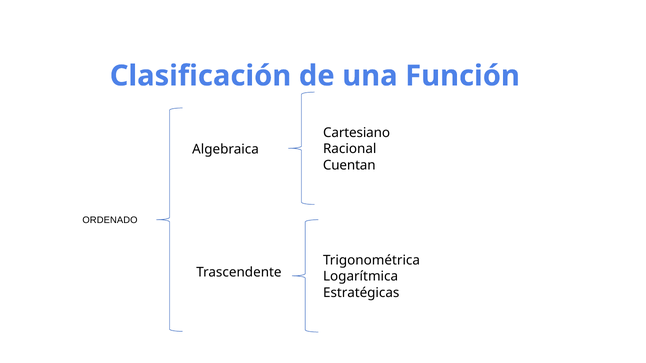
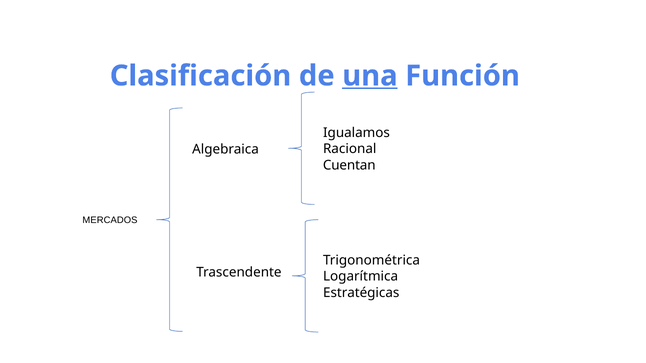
una underline: none -> present (370, 76)
Cartesiano: Cartesiano -> Igualamos (356, 133)
ORDENADO: ORDENADO -> MERCADOS (110, 220)
